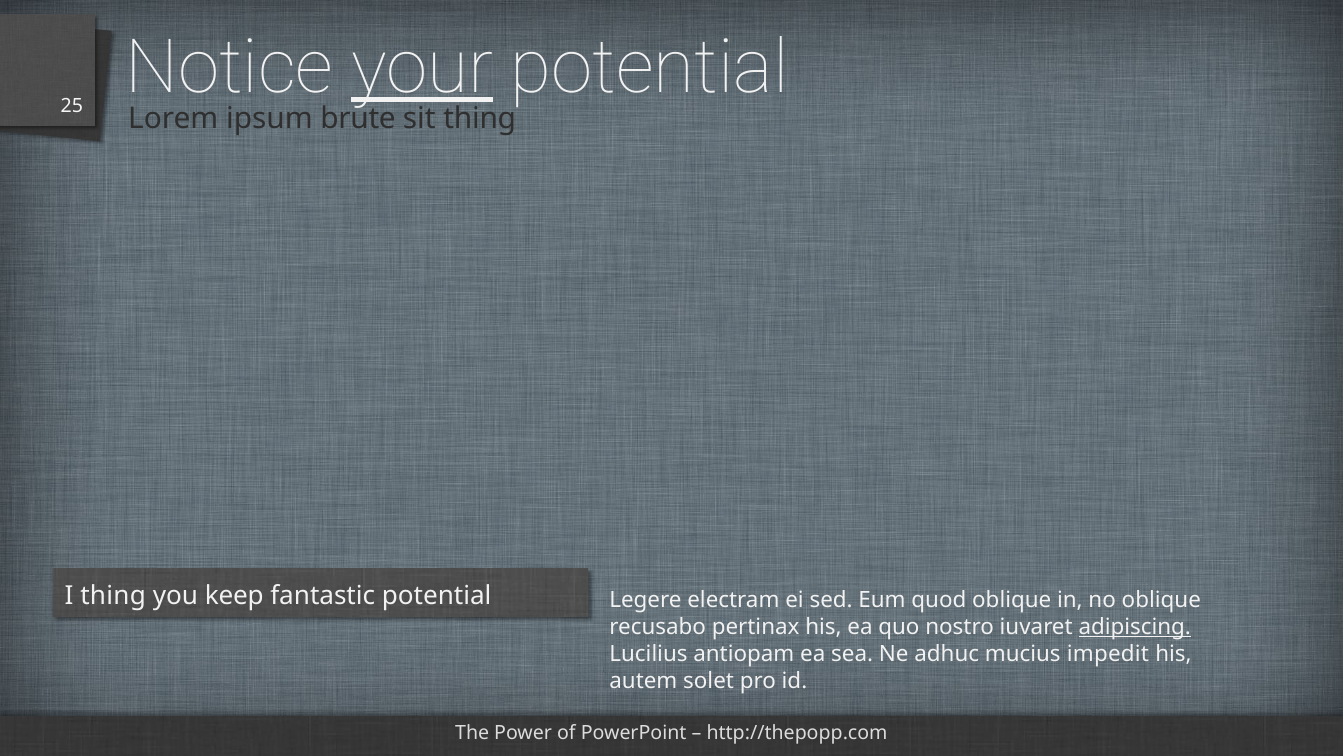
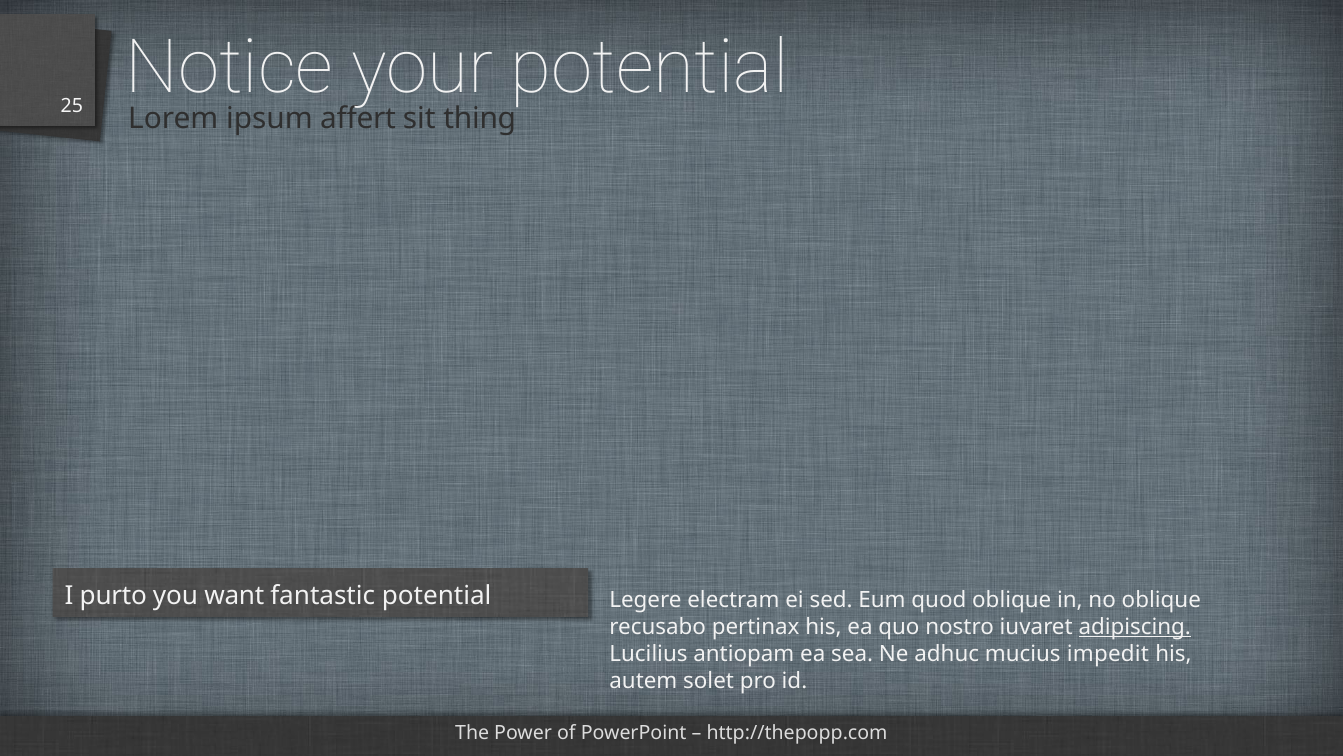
your underline: present -> none (422, 68)
brute: brute -> affert (358, 118)
I thing: thing -> purto (113, 596)
keep: keep -> want (234, 596)
